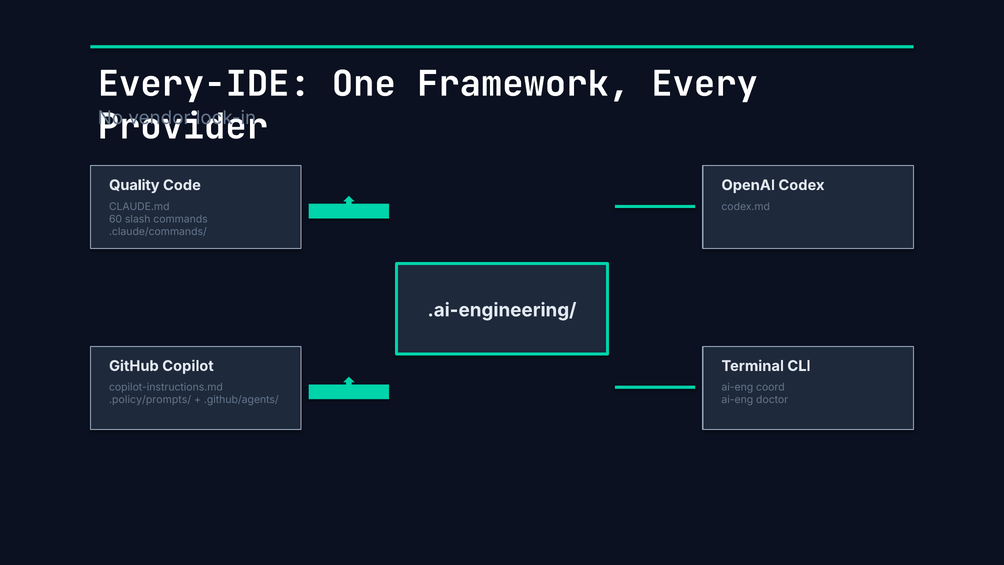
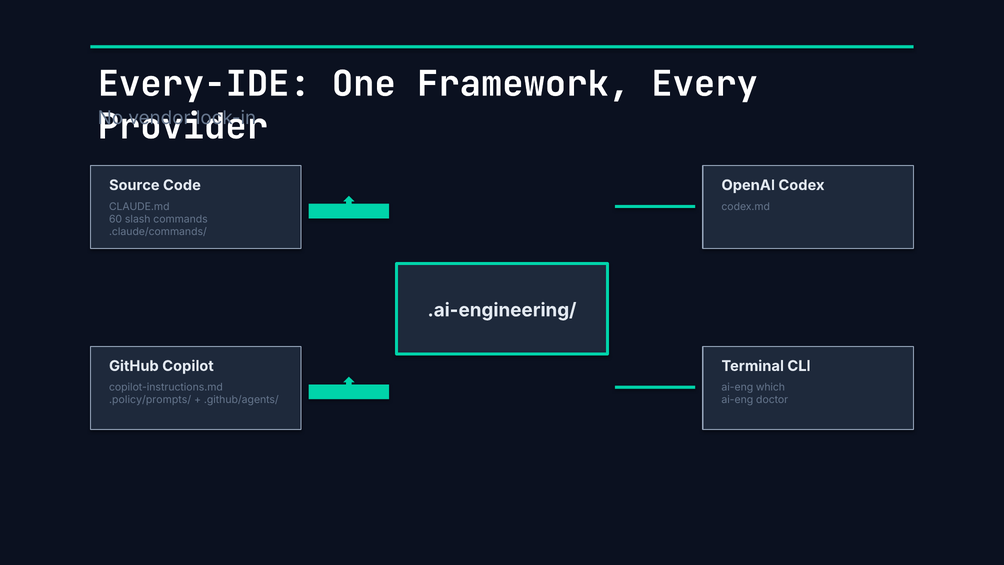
Quality: Quality -> Source (134, 185)
coord: coord -> which (770, 387)
